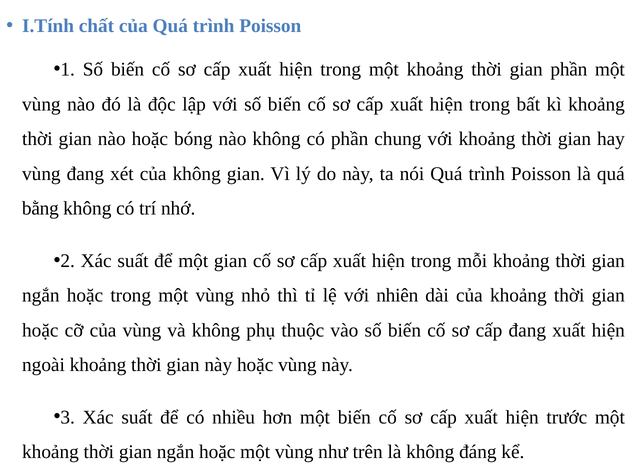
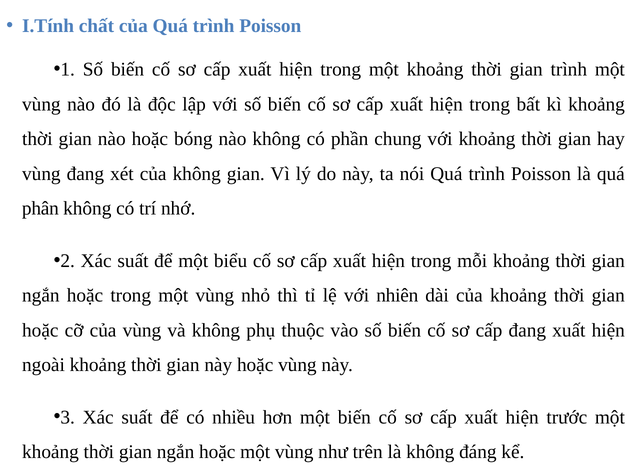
gian phần: phần -> trình (569, 70)
bằng: bằng -> phân (40, 208)
một gian: gian -> biểu (231, 261)
